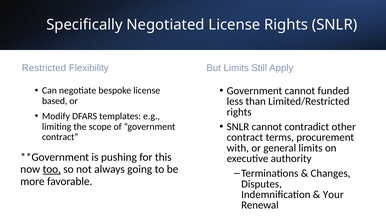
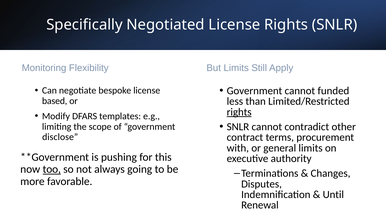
Restricted: Restricted -> Monitoring (44, 68)
rights underline: none -> present (239, 112)
contract: contract -> disclose (60, 137)
Your: Your -> Until (333, 195)
